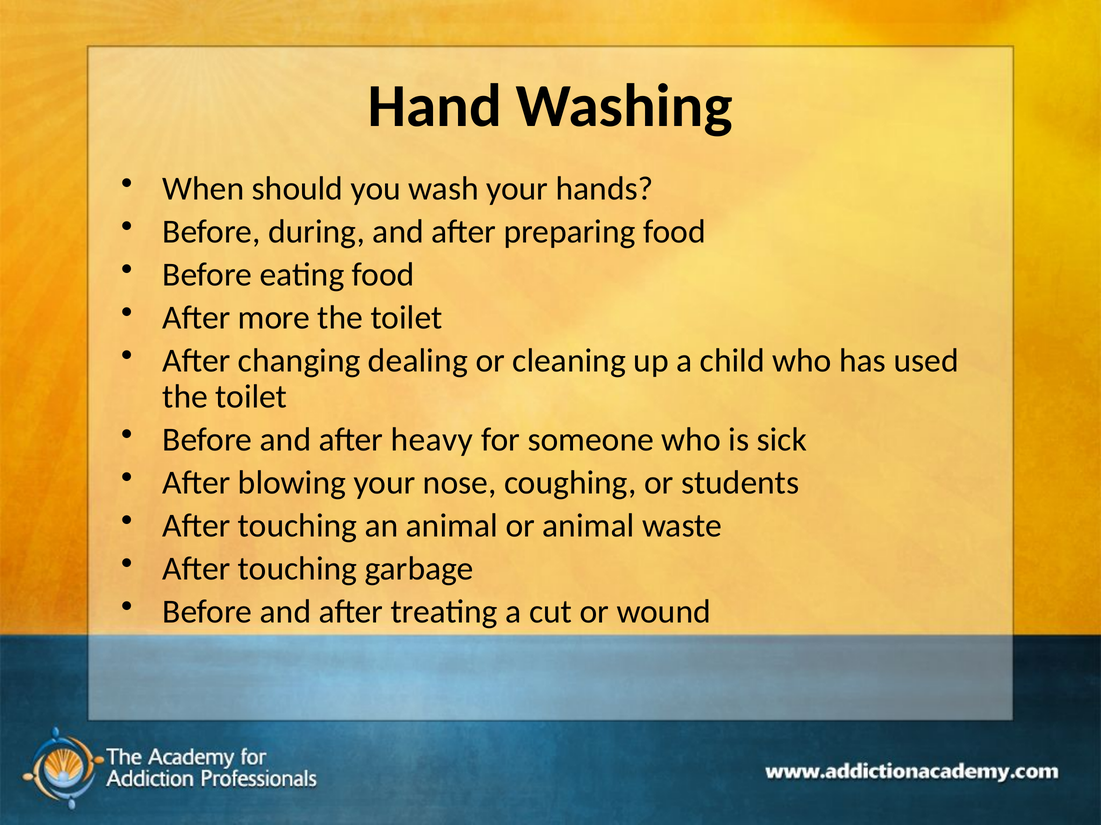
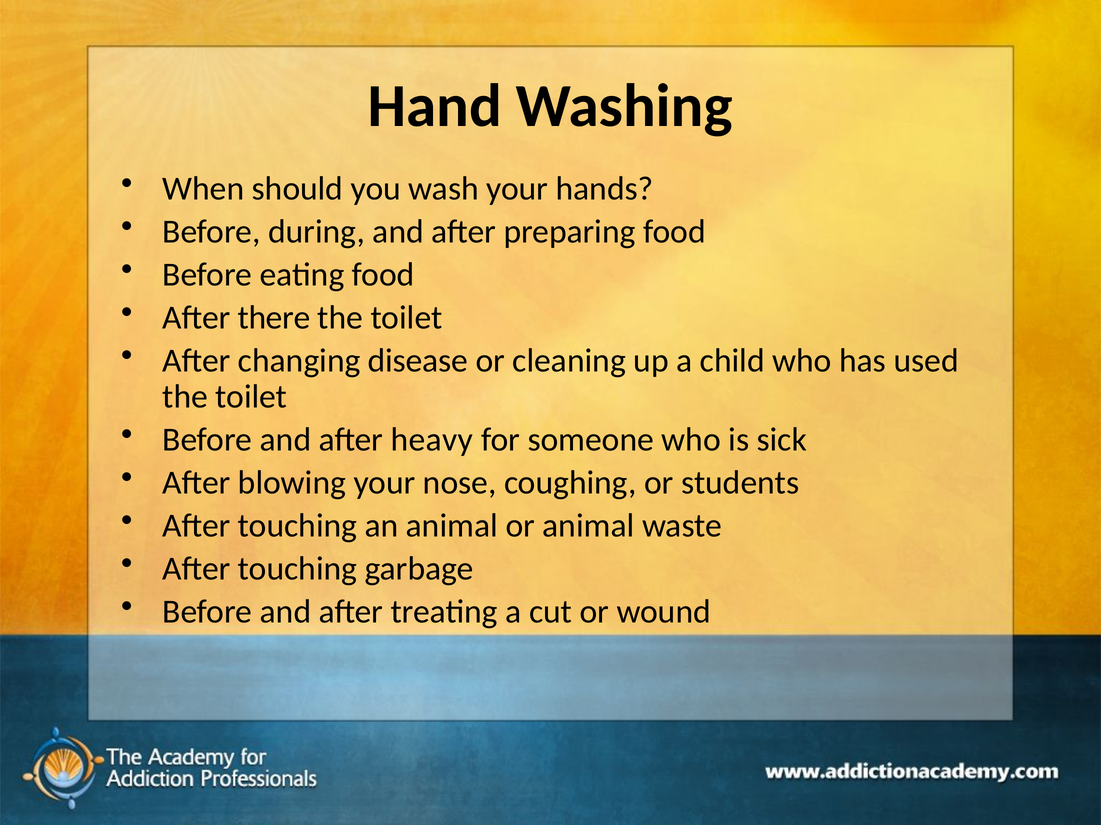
more: more -> there (274, 318)
dealing: dealing -> disease (418, 361)
